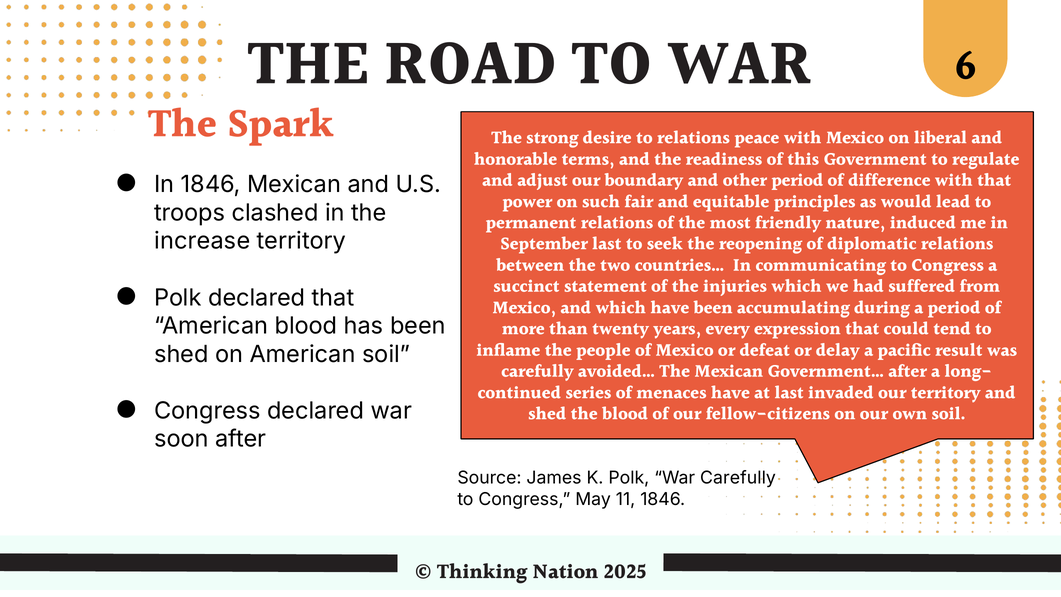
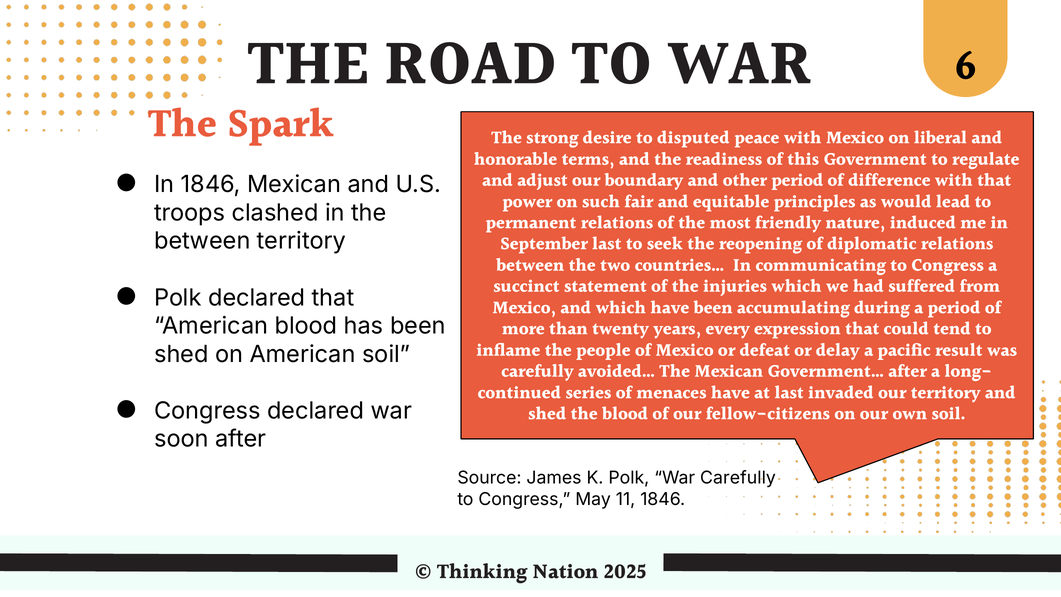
to relations: relations -> disputed (693, 138)
increase: increase -> between (202, 241)
